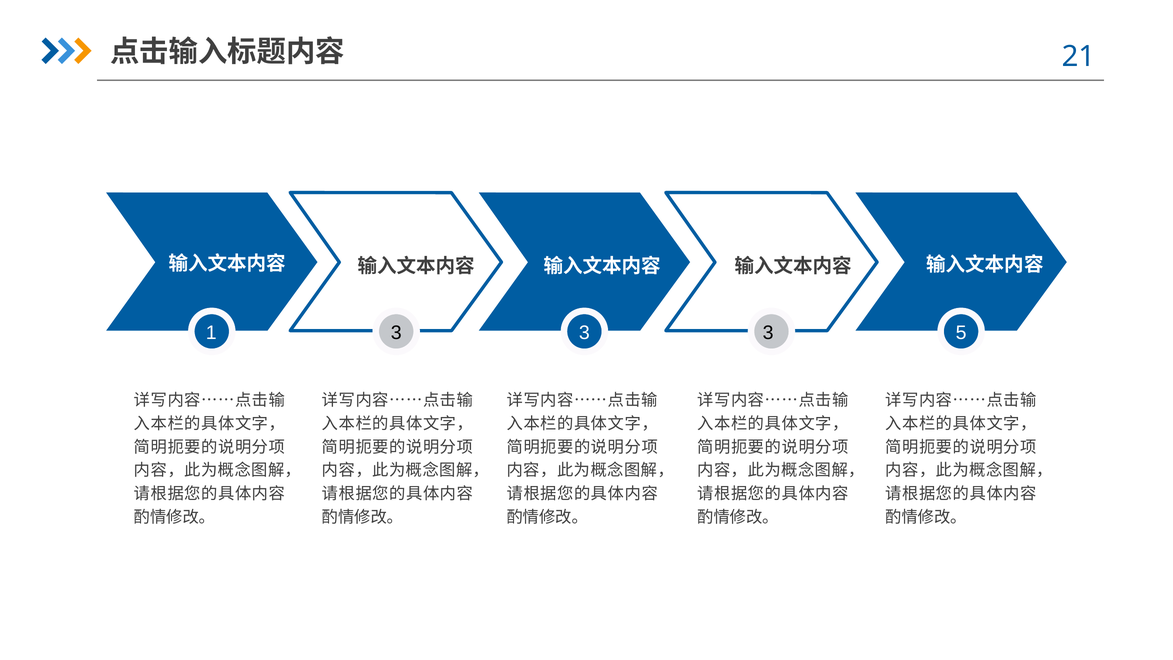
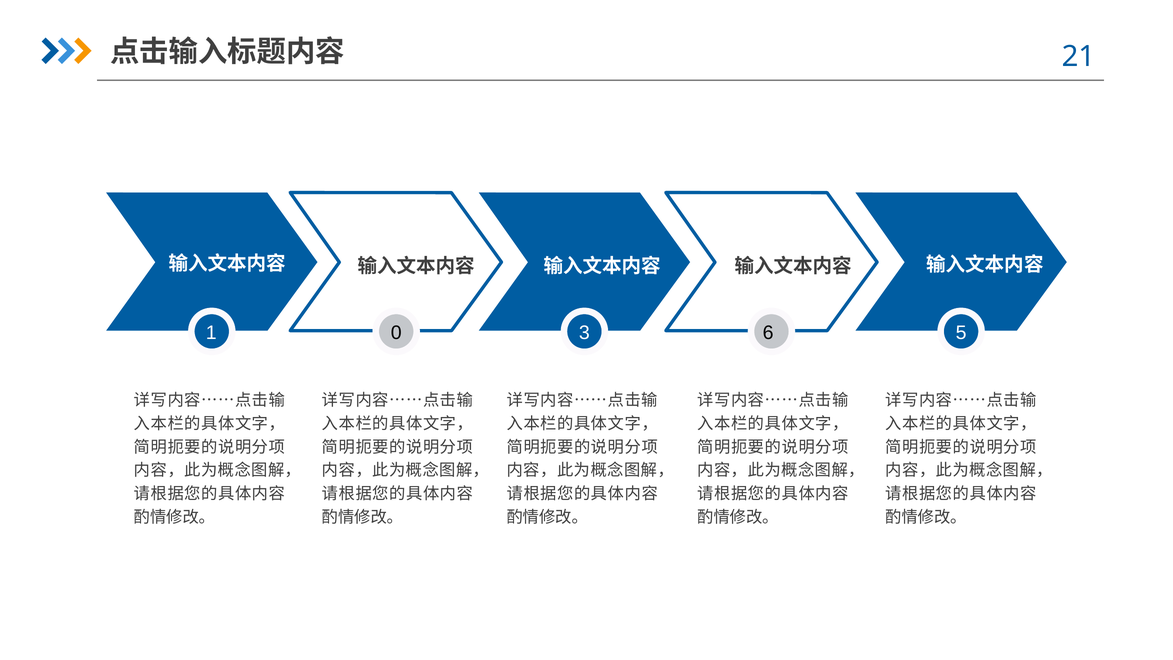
1 3: 3 -> 0 (396, 333)
3: 3 -> 6 (768, 333)
